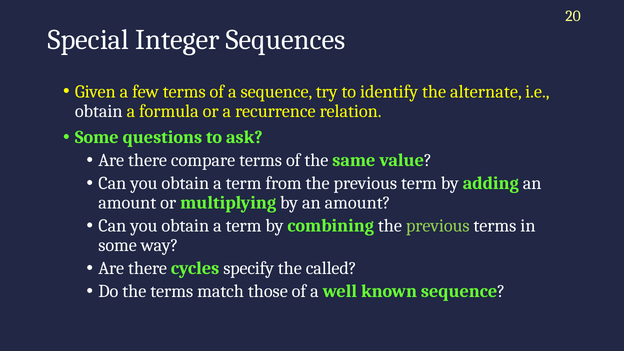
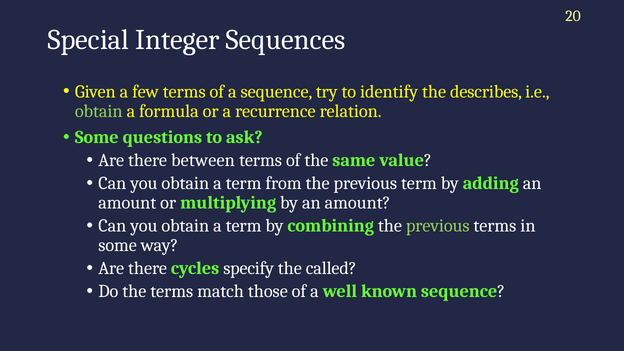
alternate: alternate -> describes (486, 92)
obtain colour: white -> light green (99, 111)
compare: compare -> between (203, 160)
